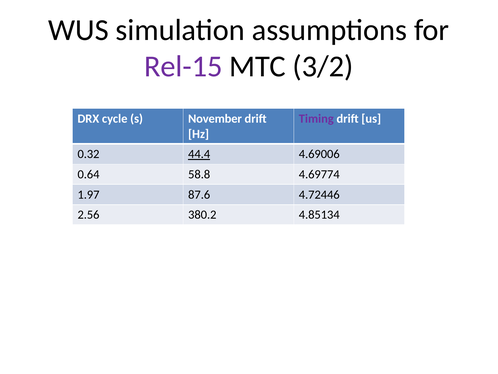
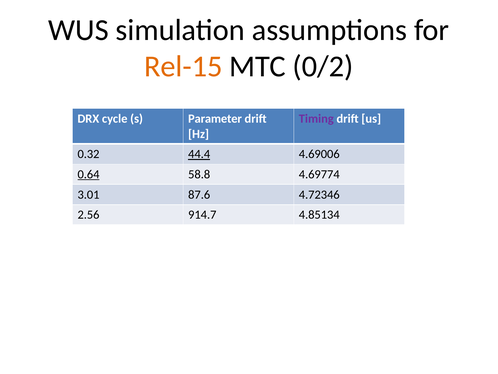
Rel-15 colour: purple -> orange (183, 66)
3/2: 3/2 -> 0/2 (323, 66)
November: November -> Parameter (215, 119)
0.64 underline: none -> present (88, 174)
1.97: 1.97 -> 3.01 (88, 194)
4.72446: 4.72446 -> 4.72346 (319, 194)
380.2: 380.2 -> 914.7 (202, 215)
